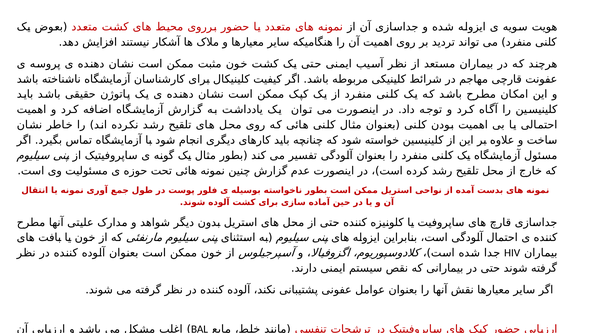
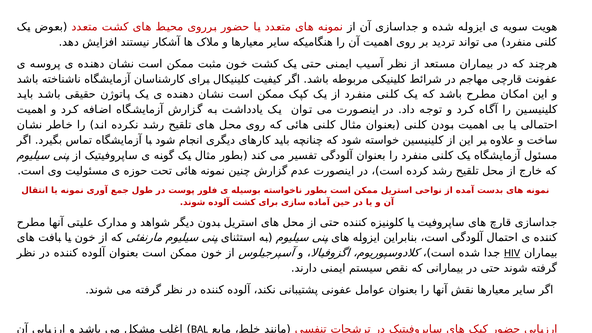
HIV underline: none -> present (512, 253)
